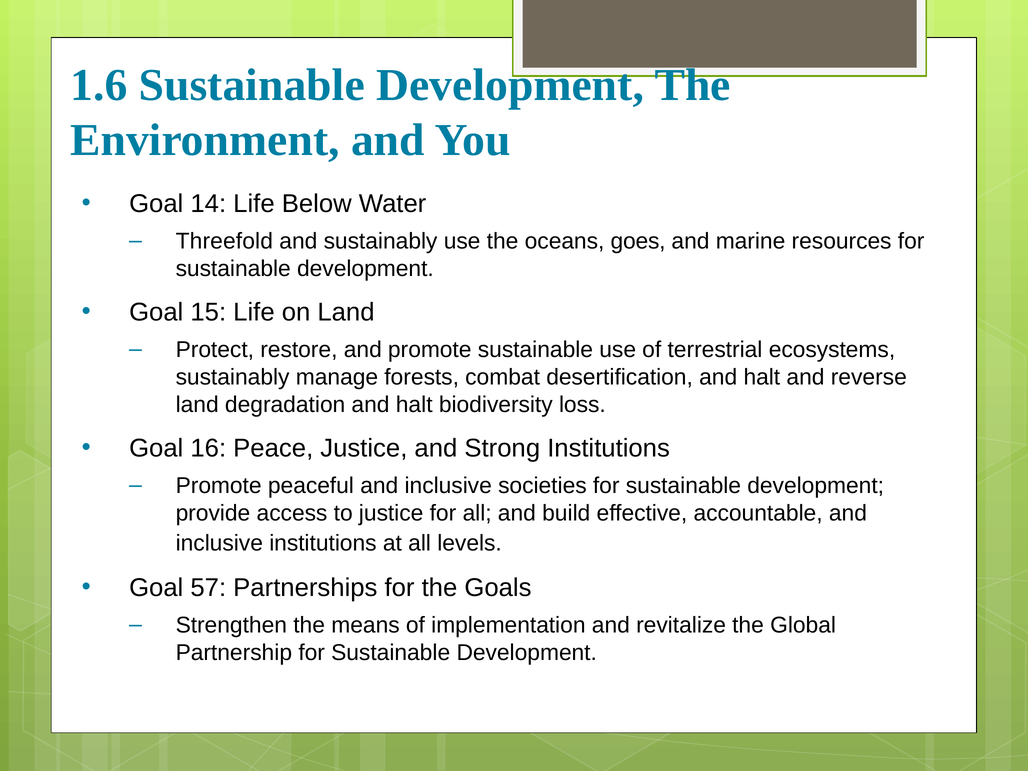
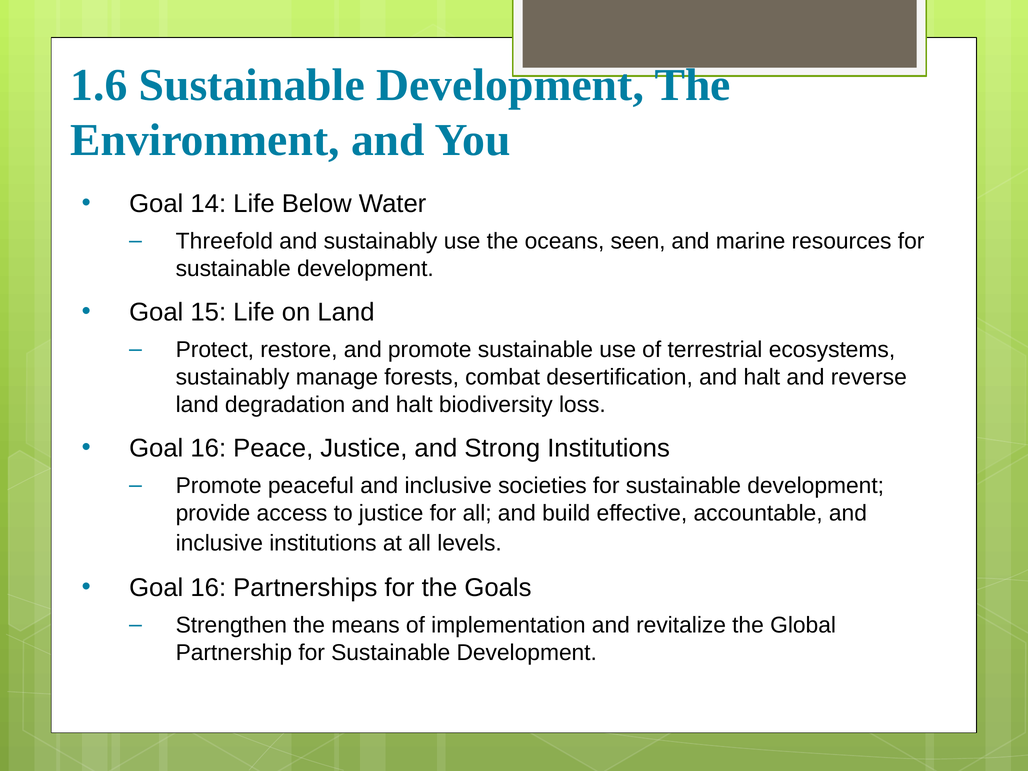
goes: goes -> seen (638, 241)
57: 57 -> 16 (208, 588)
